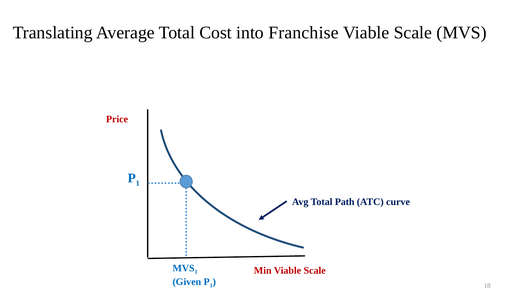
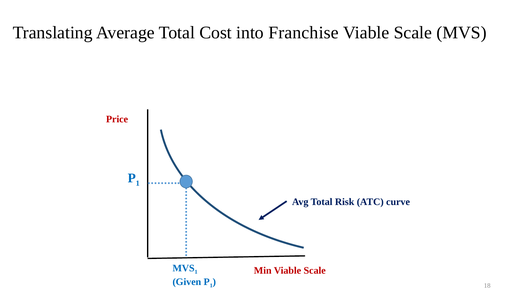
Path: Path -> Risk (345, 202)
